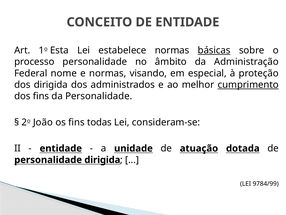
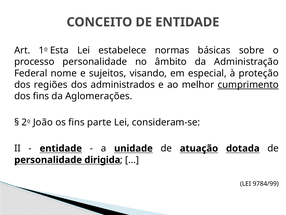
básicas underline: present -> none (214, 50)
e normas: normas -> sujeitos (108, 73)
dos dirigida: dirigida -> regiões (51, 85)
da Personalidade: Personalidade -> Aglomerações (99, 96)
todas: todas -> parte (99, 122)
